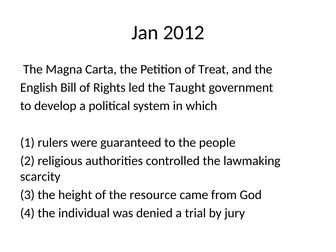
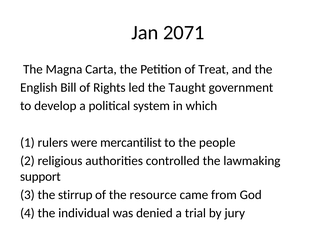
2012: 2012 -> 2071 (184, 33)
guaranteed: guaranteed -> mercantilist (131, 142)
scarcity: scarcity -> support (40, 176)
height: height -> stirrup (75, 195)
